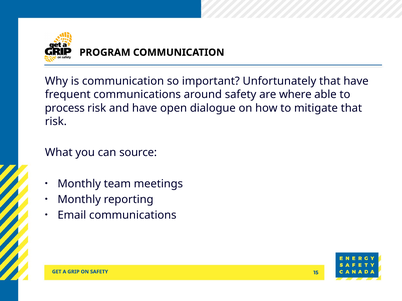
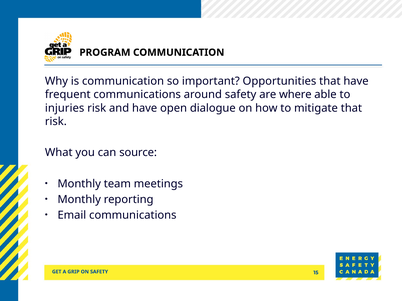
Unfortunately: Unfortunately -> Opportunities (279, 81)
process: process -> injuries (65, 108)
